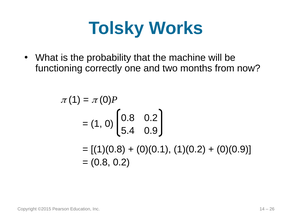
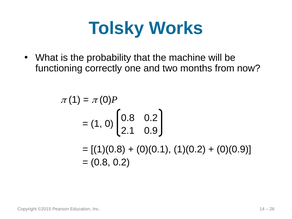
5.4: 5.4 -> 2.1 (128, 131)
